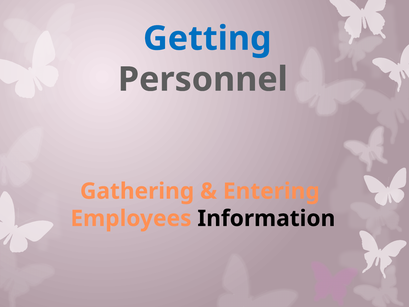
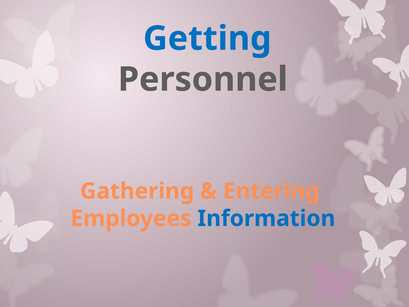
Information colour: black -> blue (266, 218)
